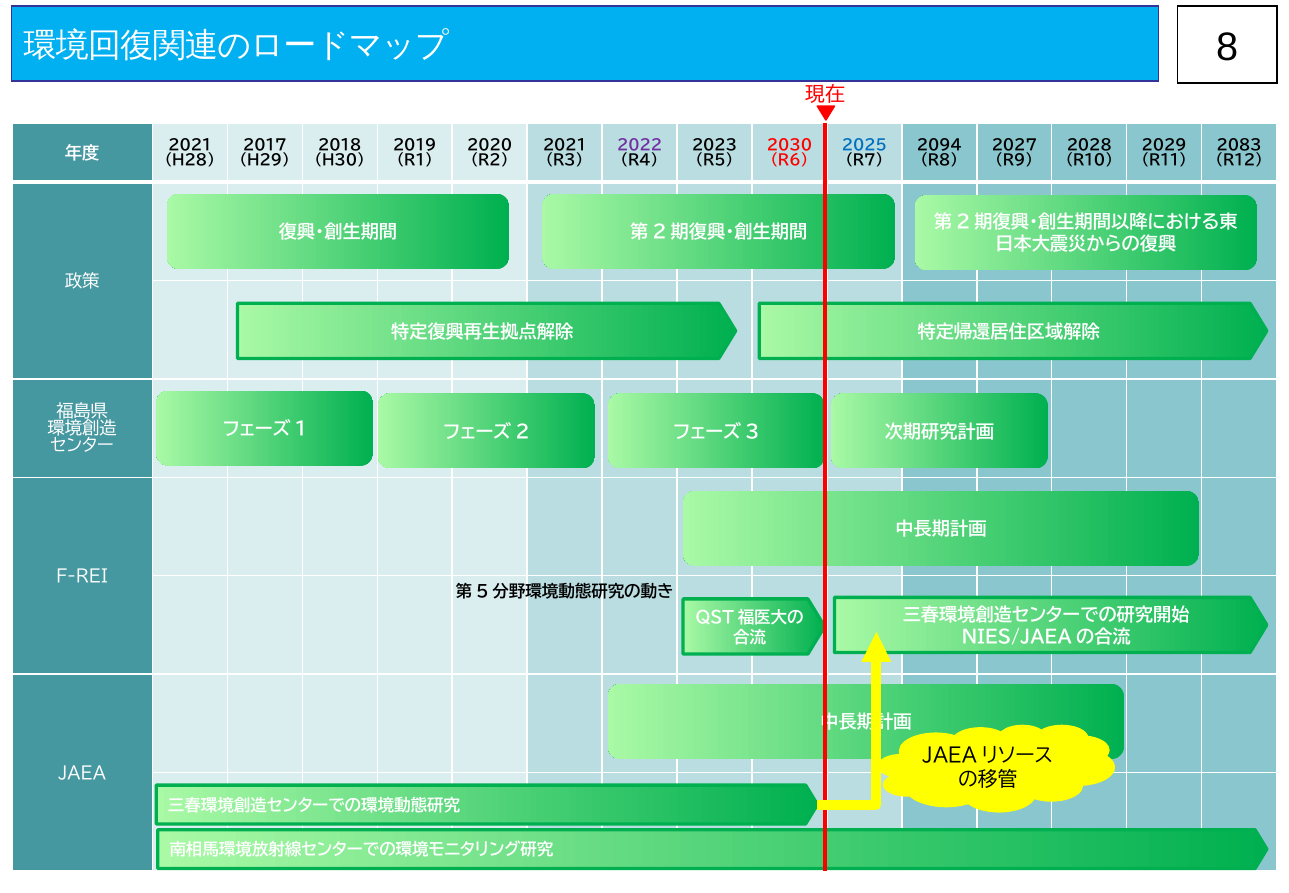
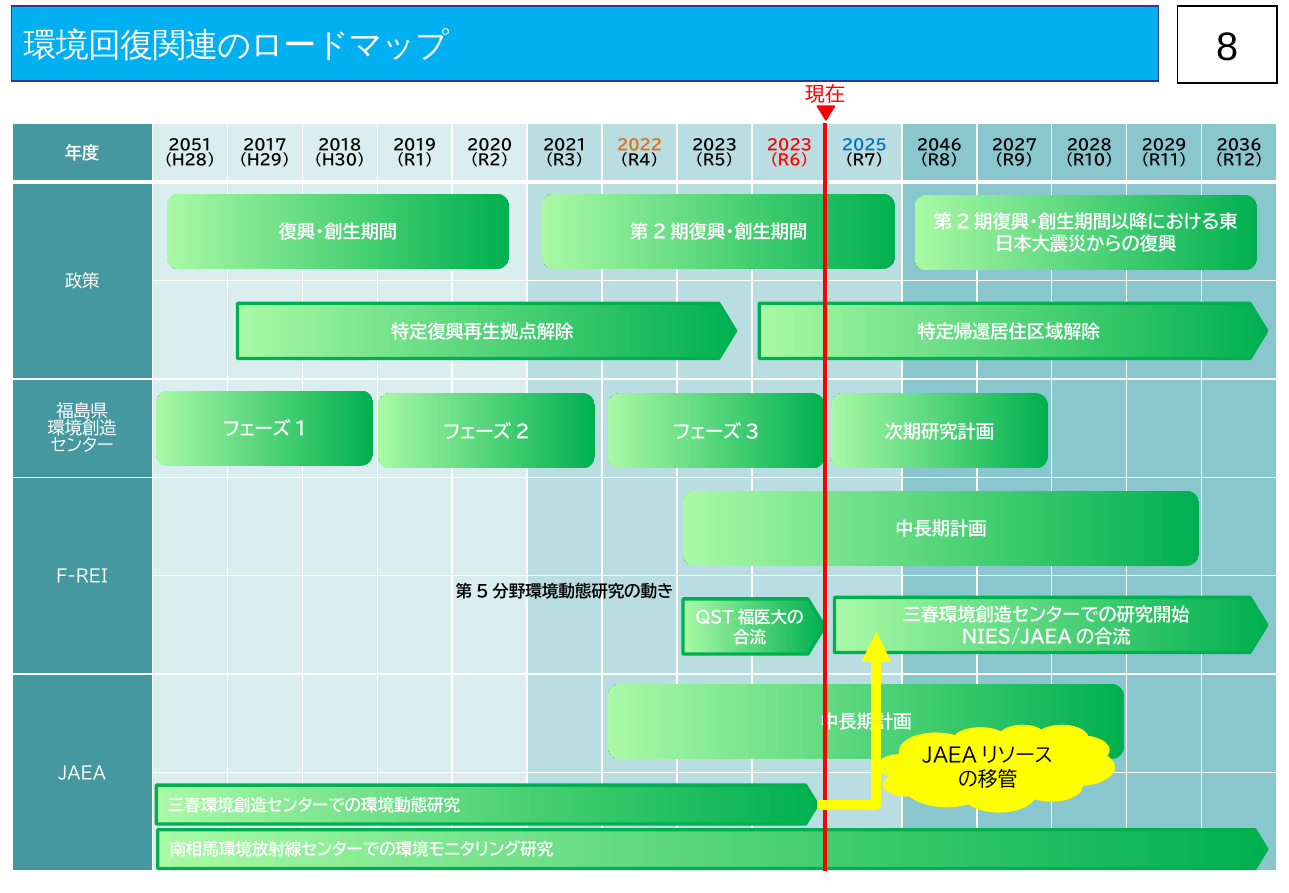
2022 colour: purple -> orange (640, 146)
2030: 2030 -> 2023 (790, 146)
2094: 2094 -> 2046 (939, 146)
2083: 2083 -> 2036 (1239, 146)
2021: 2021 -> 2051 (190, 146)
